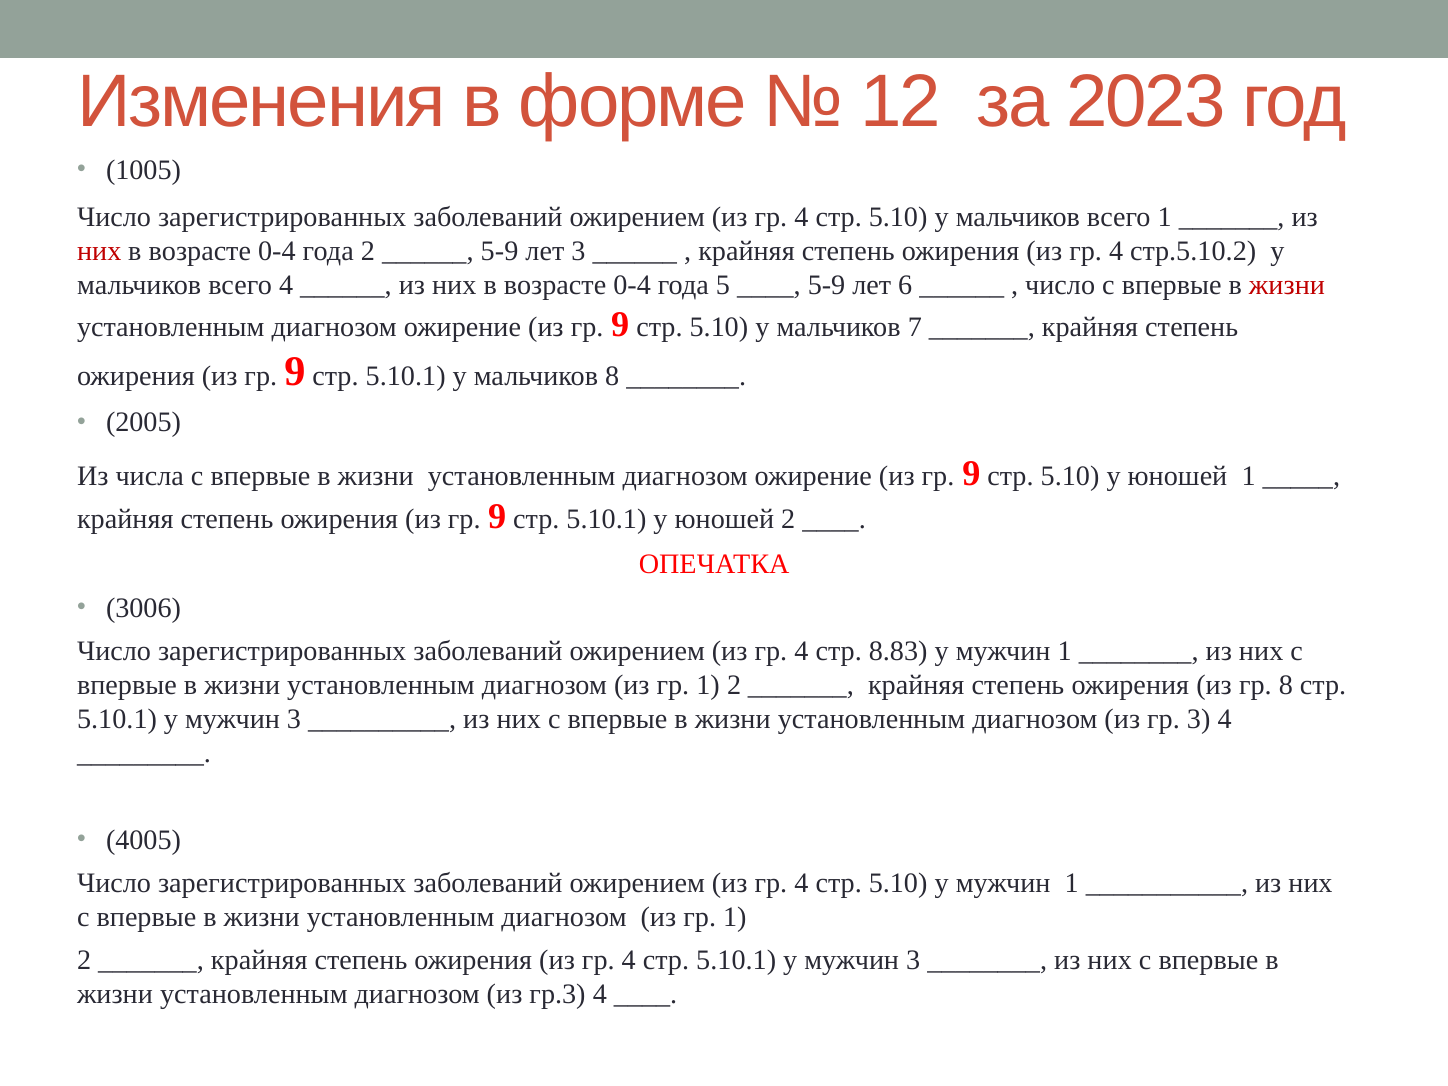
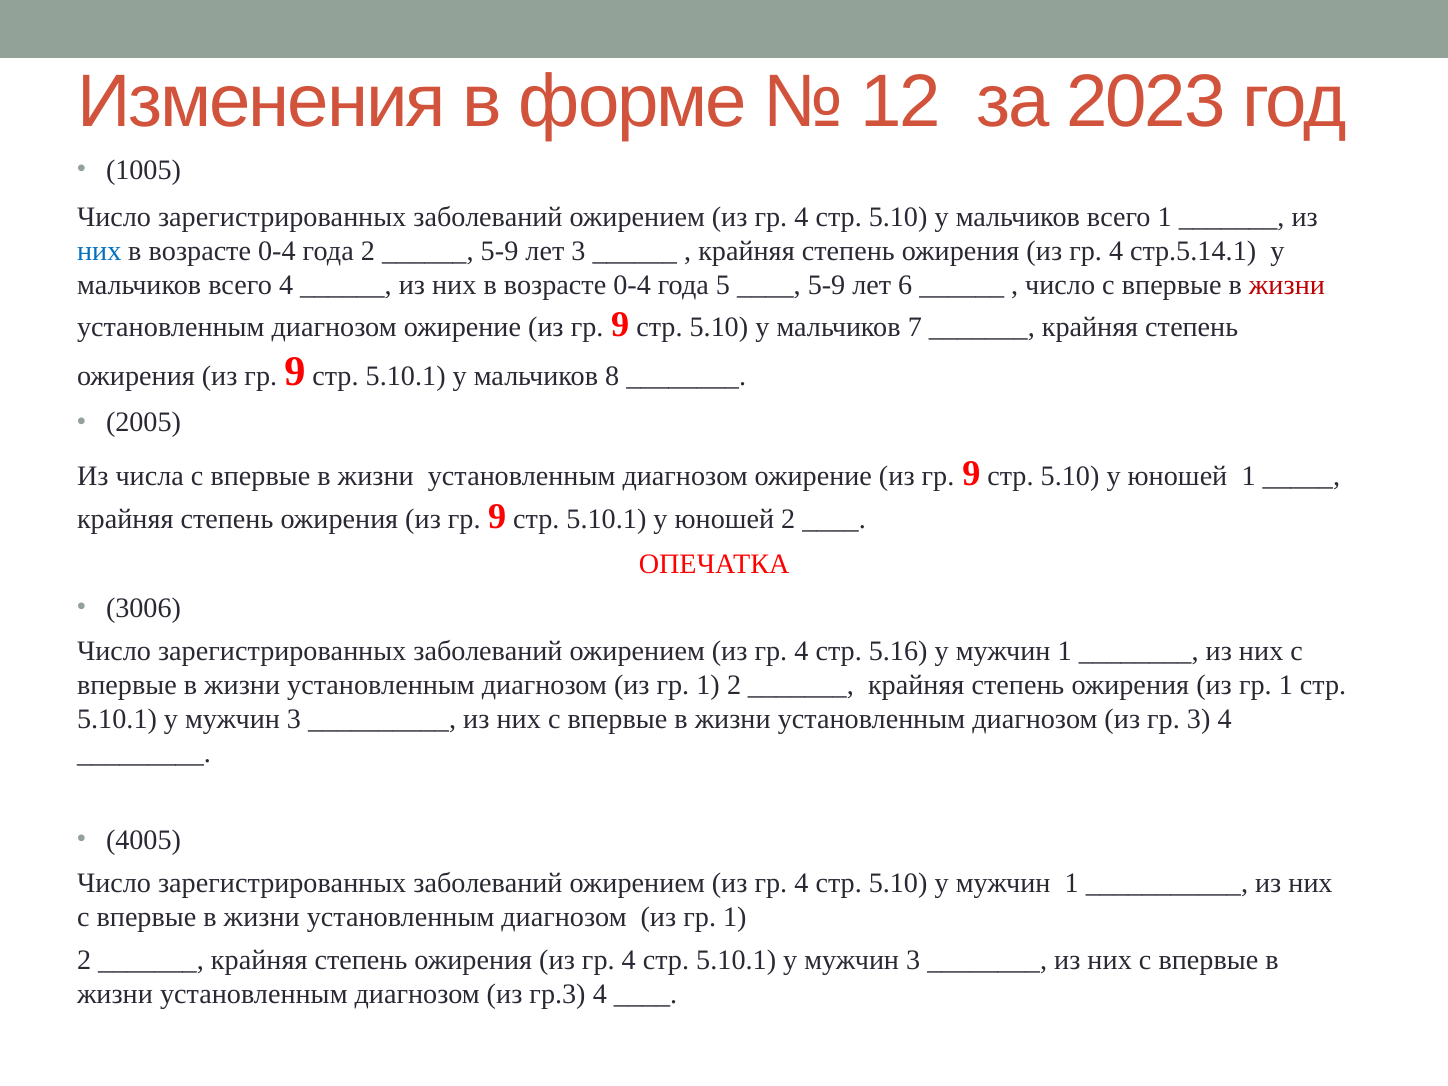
них colour: red -> blue (99, 251)
стр.5.10.2: стр.5.10.2 -> стр.5.14.1 (1193, 251)
8.83: 8.83 -> 5.16 (898, 652)
ожирения из гр 8: 8 -> 1 (1286, 685)
